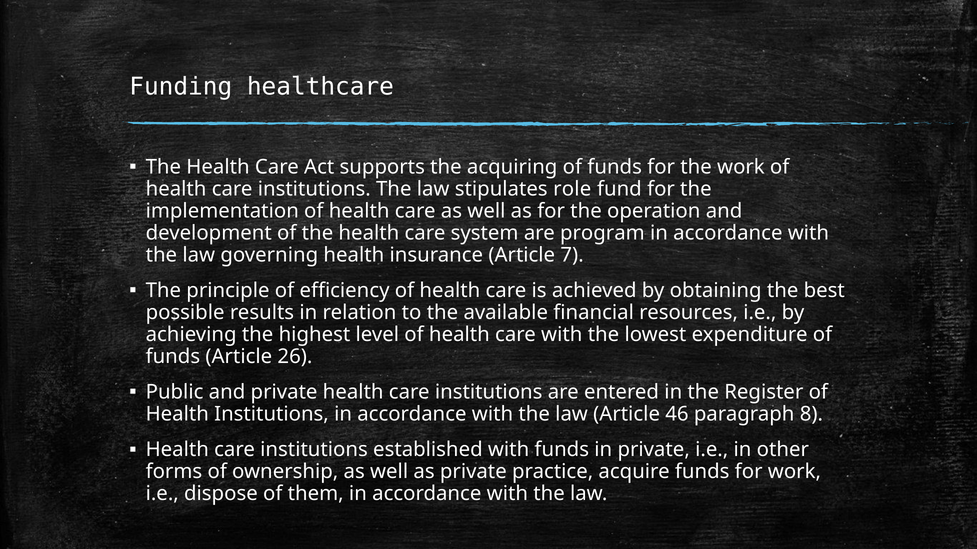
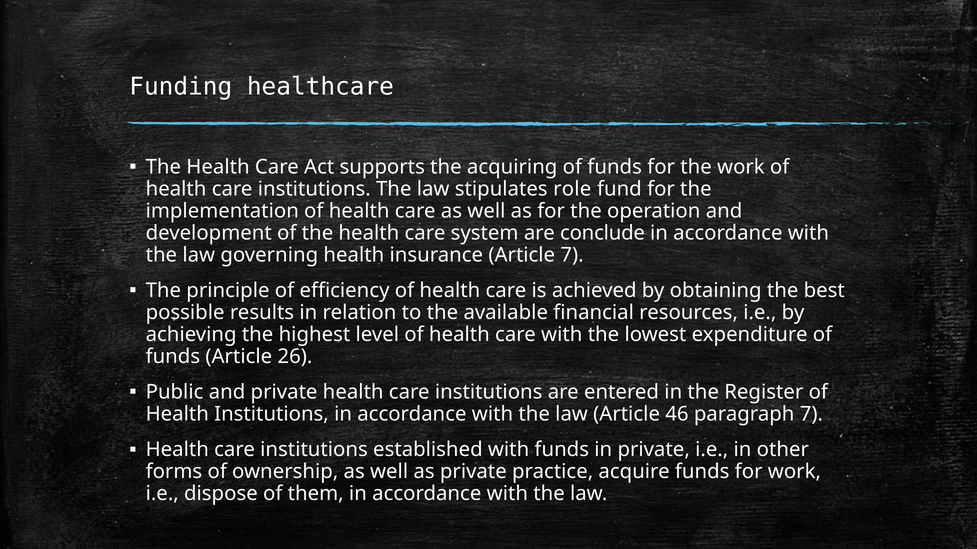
program: program -> conclude (602, 233)
paragraph 8: 8 -> 7 (811, 414)
